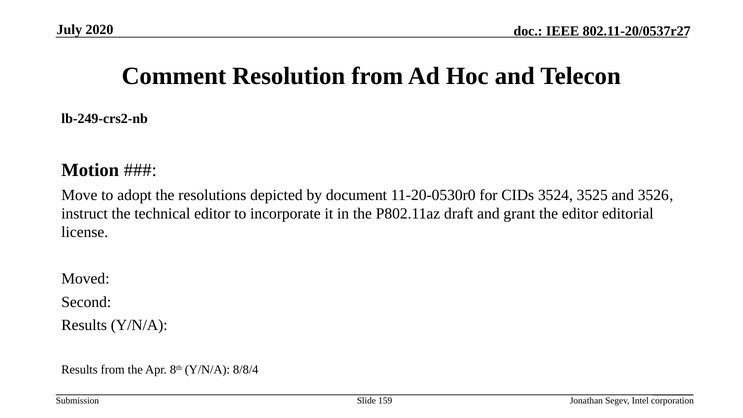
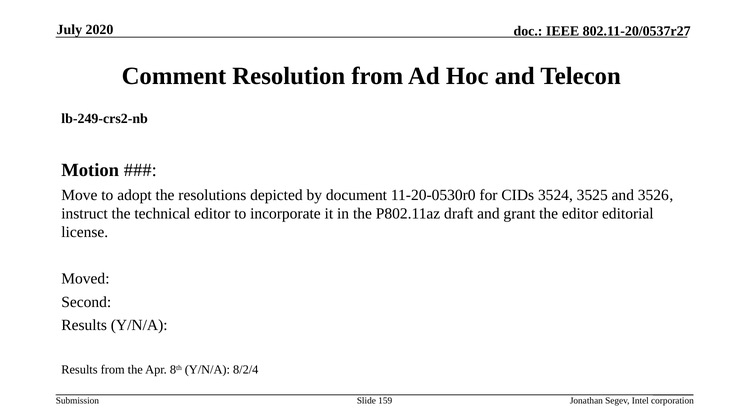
8/8/4: 8/8/4 -> 8/2/4 (246, 370)
